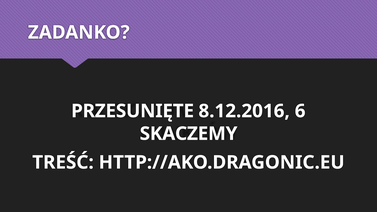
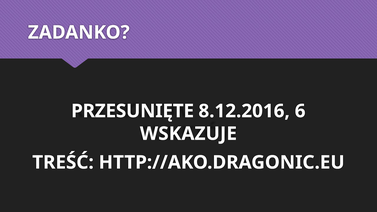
SKACZEMY: SKACZEMY -> WSKAZUJE (188, 134)
